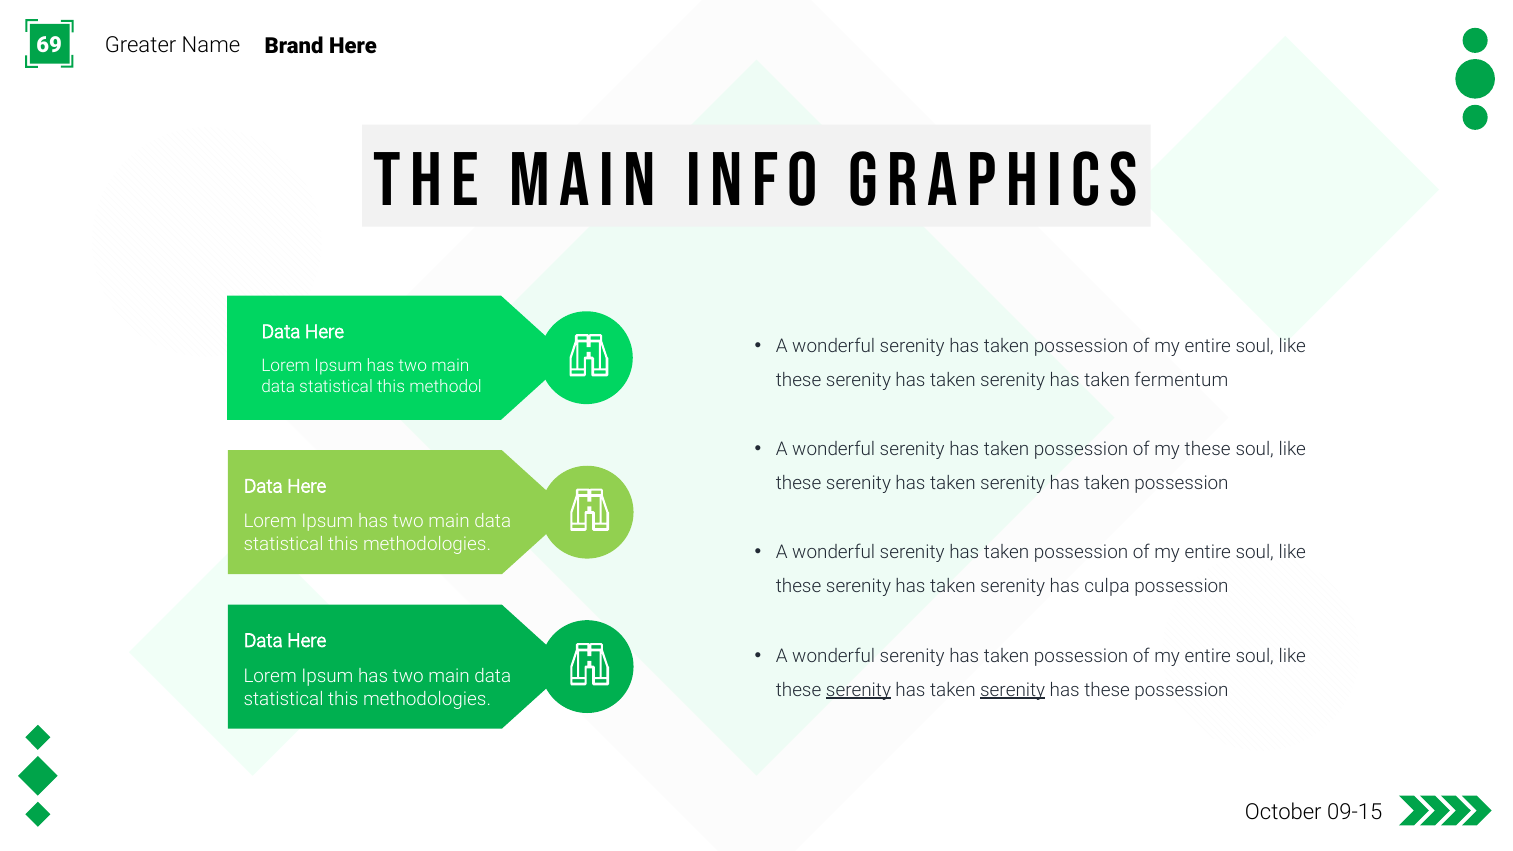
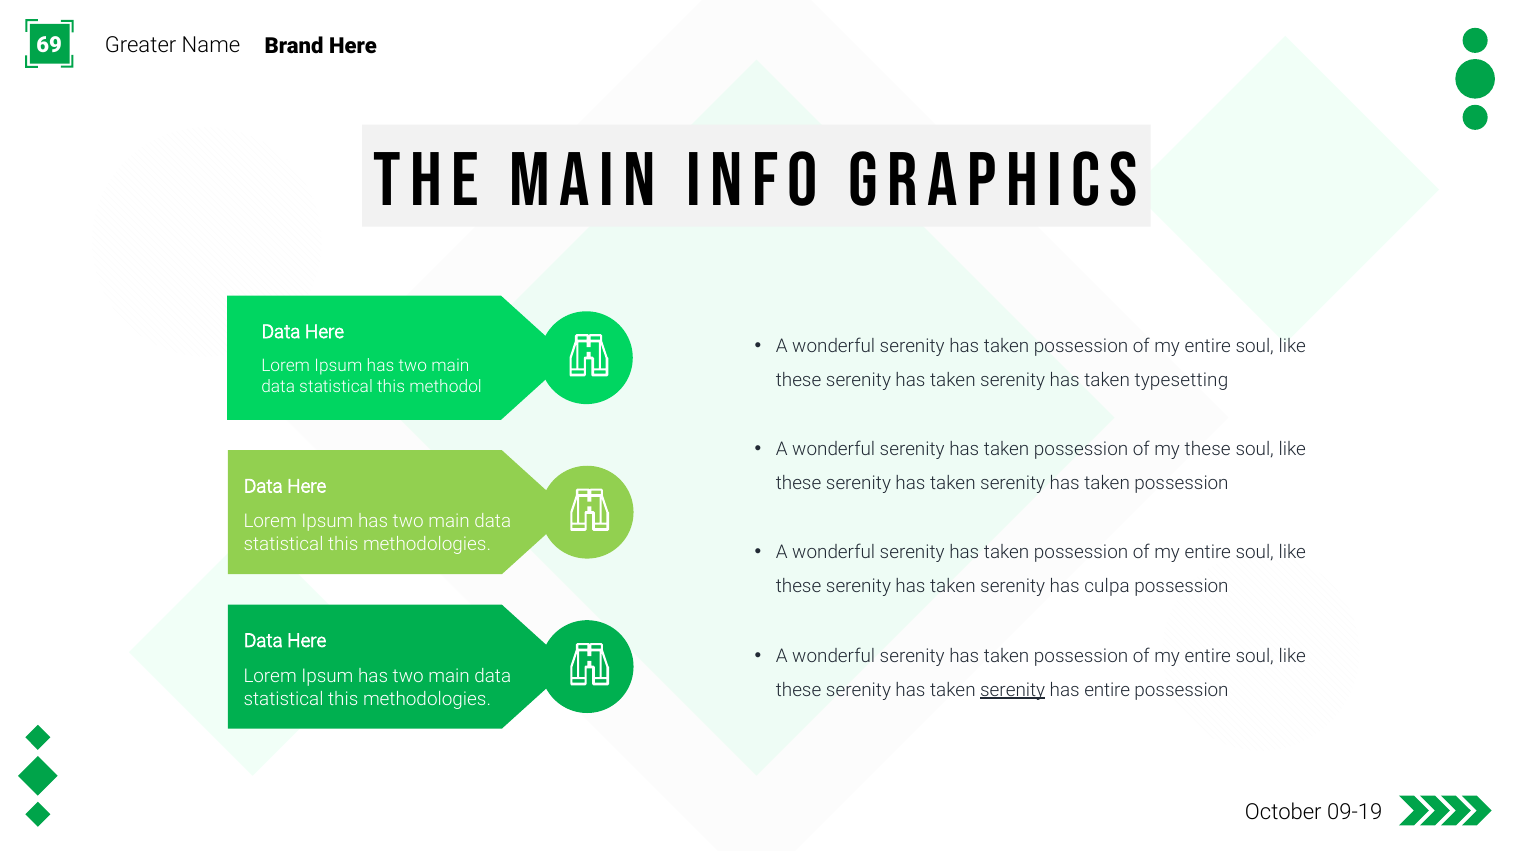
fermentum: fermentum -> typesetting (1181, 380)
serenity underline: present -> none (858, 690)
has these: these -> entire (1107, 690)
09-15: 09-15 -> 09-19 (1355, 812)
